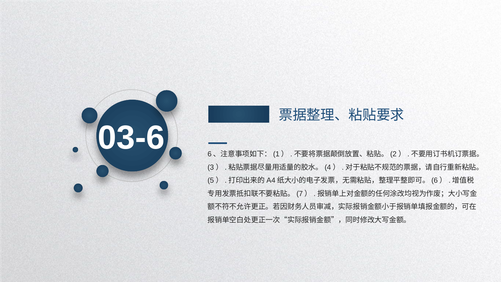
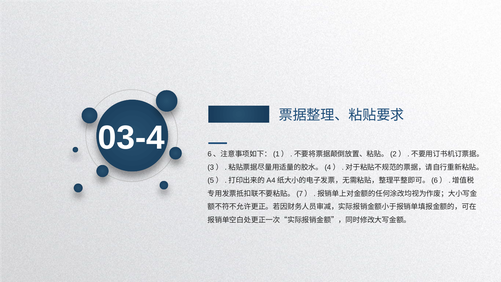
03-6: 03-6 -> 03-4 (131, 138)
